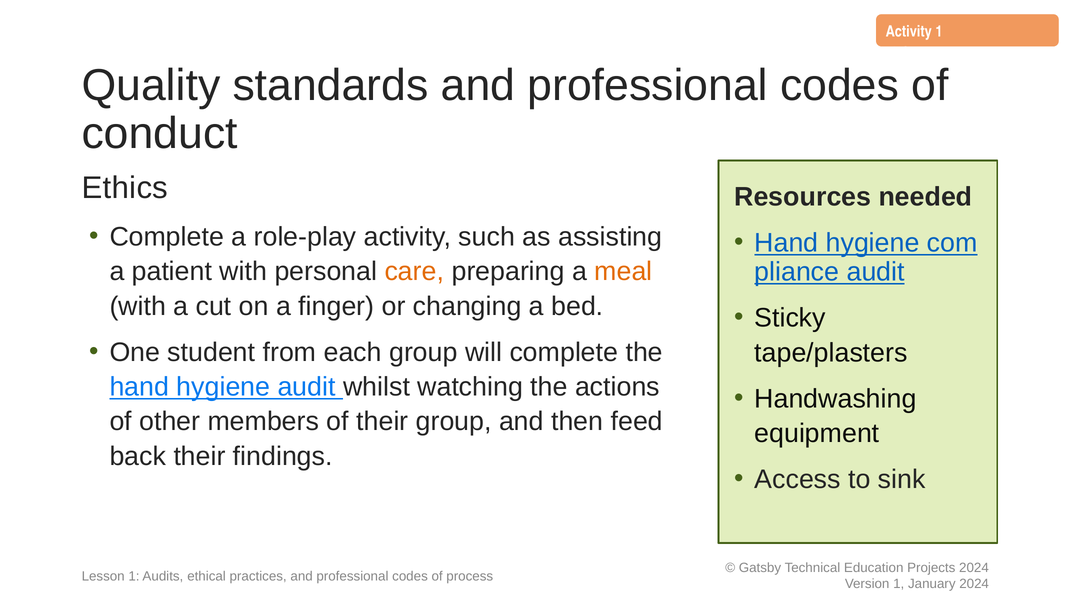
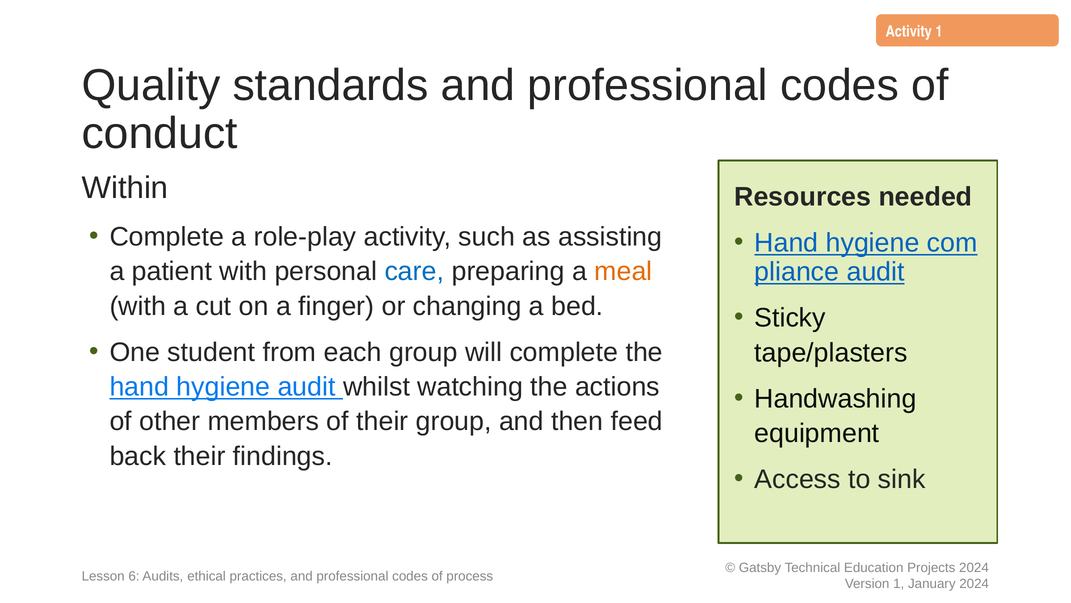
Ethics: Ethics -> Within (125, 188)
care colour: orange -> blue (414, 271)
Lesson 1: 1 -> 6 (134, 576)
